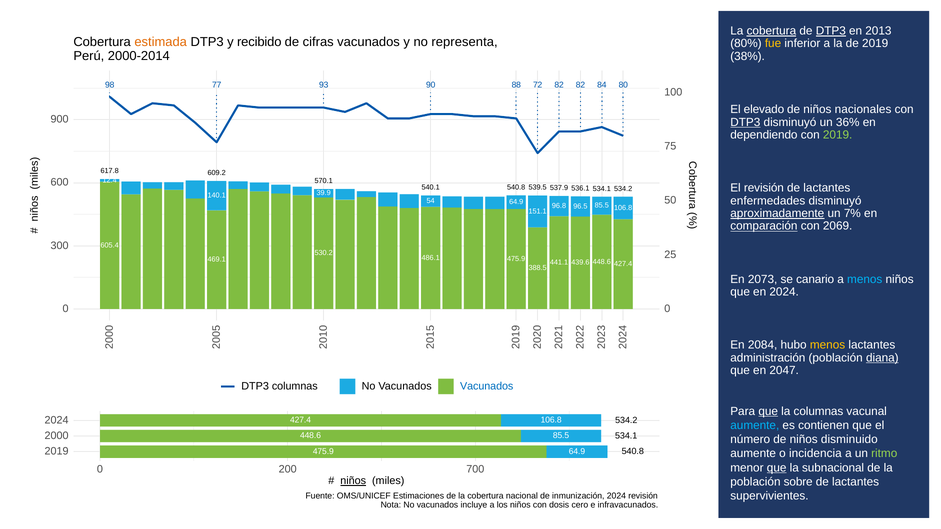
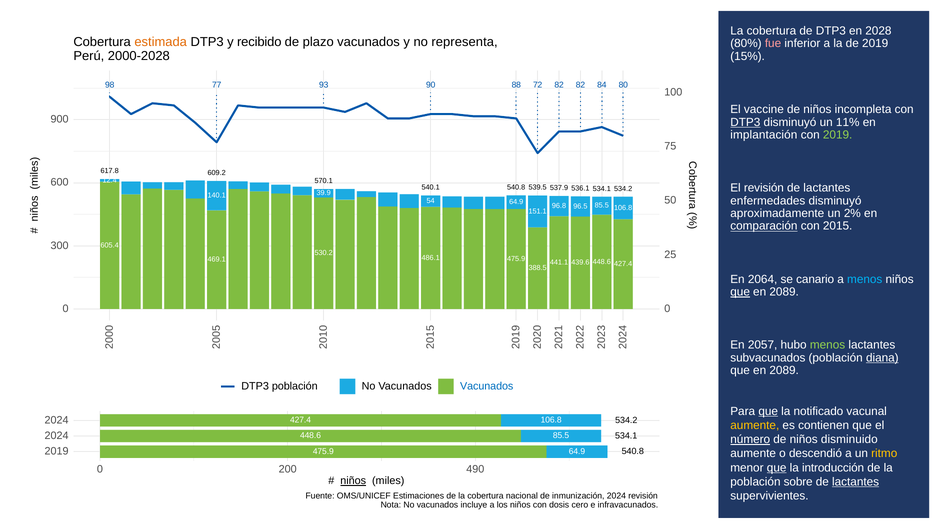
cobertura underline: present -> none (771, 31)
DTP3 underline: present -> none (831, 31)
2013: 2013 -> 2028 (878, 31)
cifras: cifras -> plazo (318, 42)
fue colour: yellow -> pink (773, 44)
2000-2014: 2000-2014 -> 2000-2028 (139, 56)
38%: 38% -> 15% (748, 56)
elevado: elevado -> vaccine (764, 110)
nacionales: nacionales -> incompleta (863, 110)
36%: 36% -> 11% (848, 122)
dependiendo: dependiendo -> implantación (764, 135)
aproximadamente underline: present -> none (777, 213)
7%: 7% -> 2% (852, 213)
2069: 2069 -> 2015 (838, 226)
2073: 2073 -> 2064 (763, 279)
que underline: none -> present (740, 292)
2024: 2024 -> 2089 (784, 292)
2084: 2084 -> 2057 (763, 345)
menos colour: yellow -> light green (828, 345)
administración: administración -> subvacunados (768, 358)
2047: 2047 -> 2089 (784, 371)
DTP3 columnas: columnas -> población (295, 386)
la columnas: columnas -> notificado (818, 412)
aumente colour: light blue -> yellow (755, 426)
2000: 2000 -> 2024 (57, 436)
número underline: none -> present (750, 440)
incidencia: incidencia -> descendió (815, 454)
ritmo colour: light green -> yellow (884, 454)
subnacional: subnacional -> introducción (833, 468)
700: 700 -> 490 (475, 470)
lactantes underline: none -> present (856, 482)
